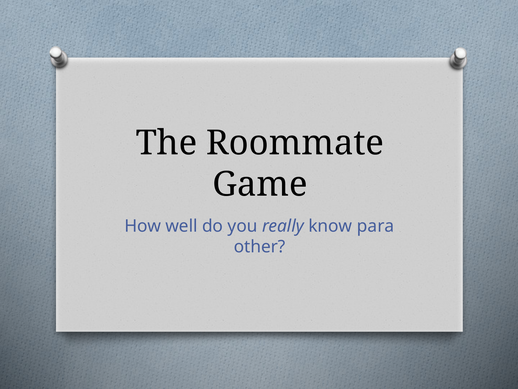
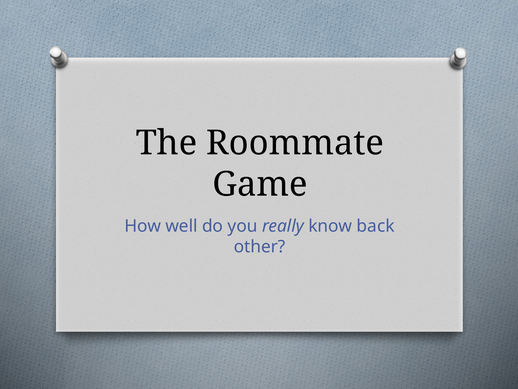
para: para -> back (376, 226)
